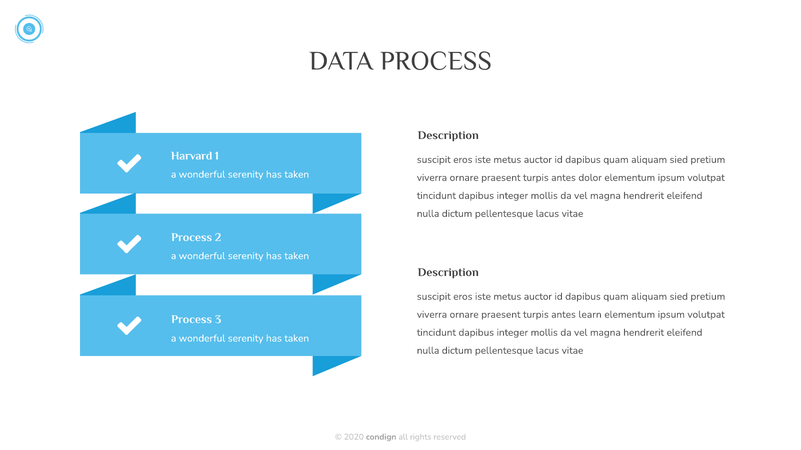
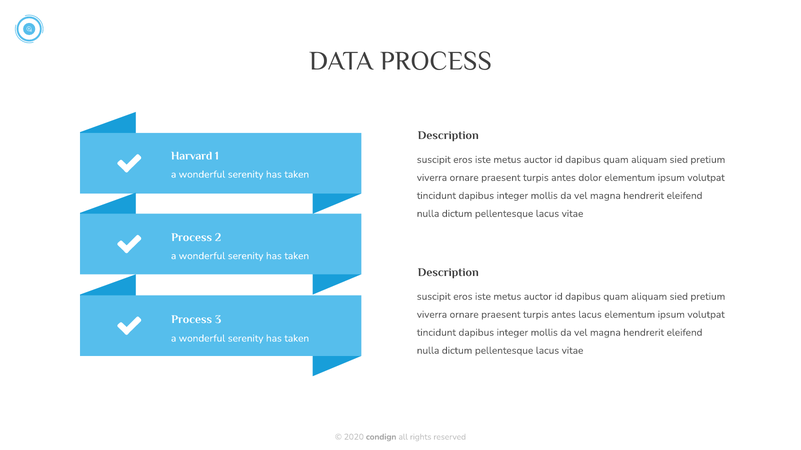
antes learn: learn -> lacus (590, 315)
